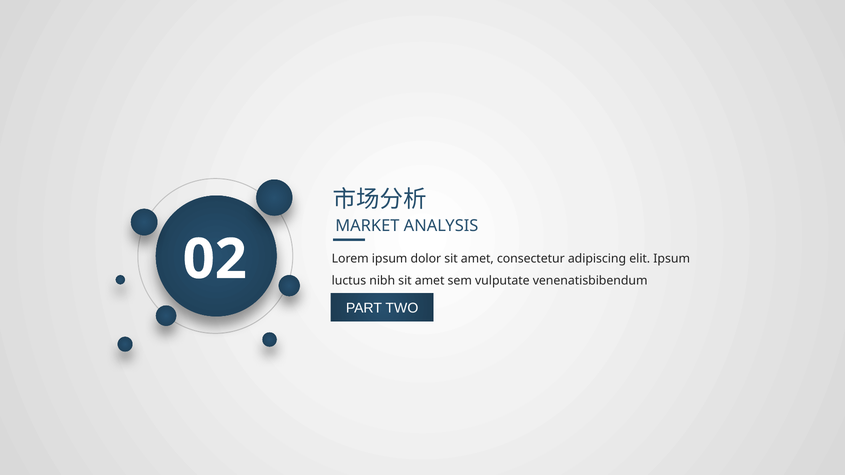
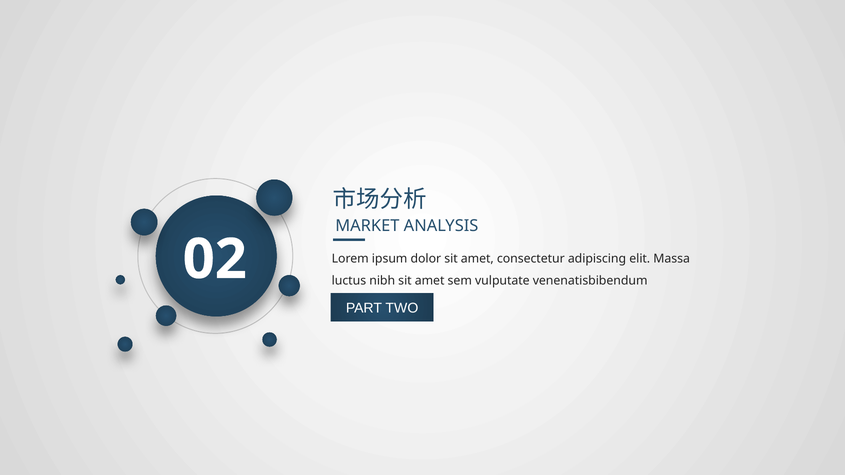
elit Ipsum: Ipsum -> Massa (672, 259)
